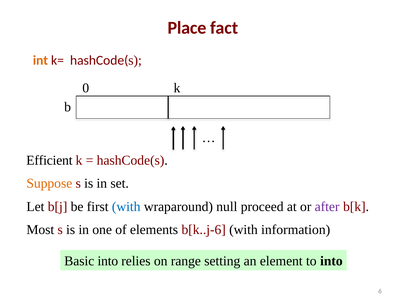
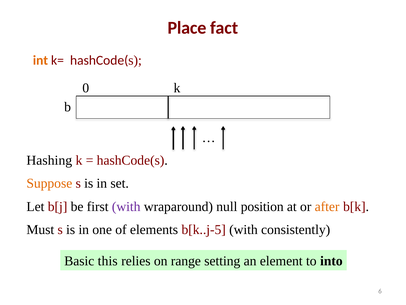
Efficient: Efficient -> Hashing (49, 160)
with colour: blue -> purple (126, 206)
proceed: proceed -> position (262, 206)
after colour: purple -> orange (327, 206)
Most: Most -> Must (40, 229)
b[k..j-6: b[k..j-6 -> b[k..j-5 (204, 229)
information: information -> consistently (296, 229)
Basic into: into -> this (108, 261)
